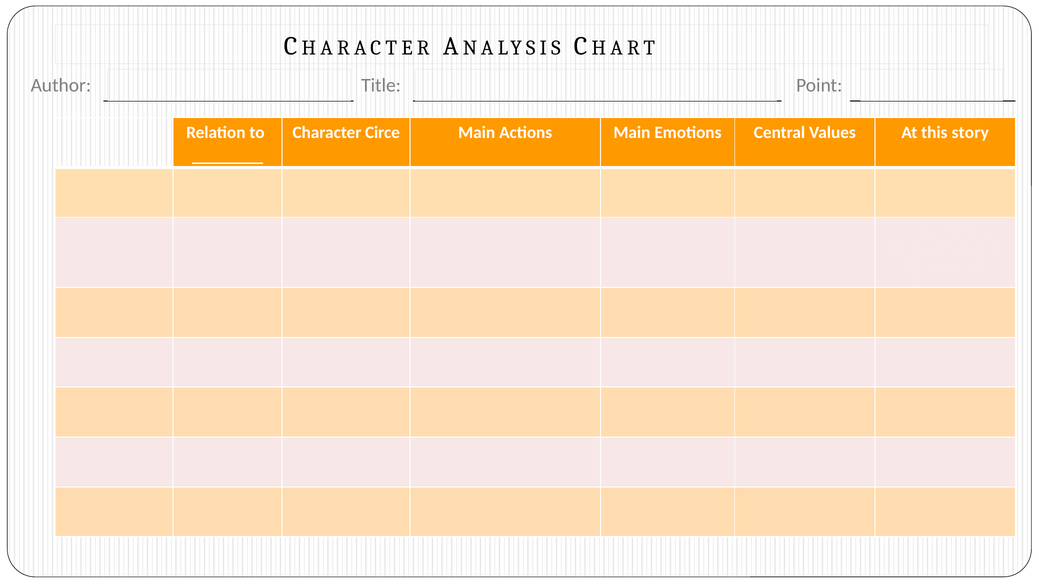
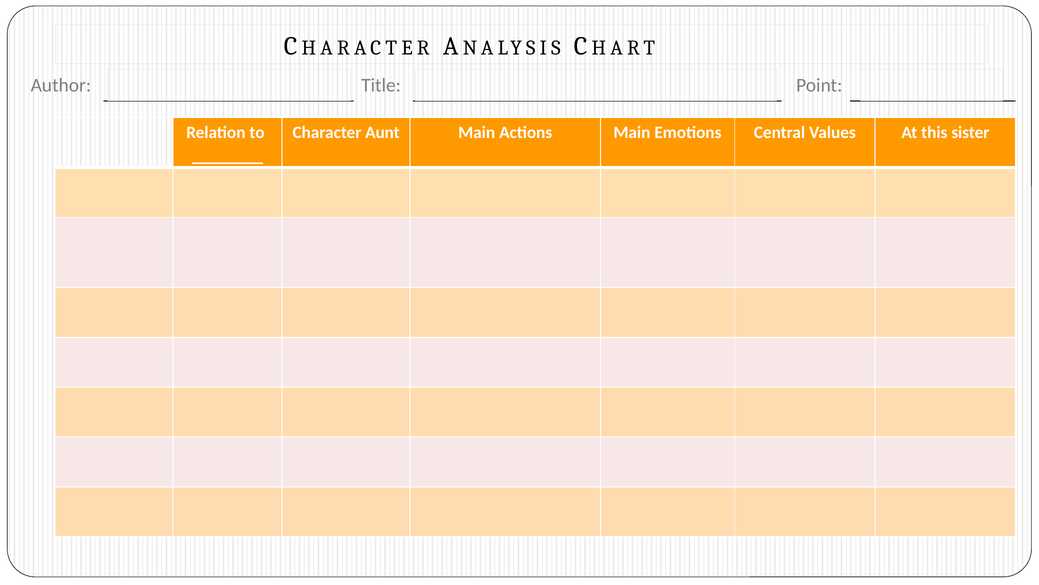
Circe: Circe -> Aunt (382, 132)
story: story -> sister (970, 132)
